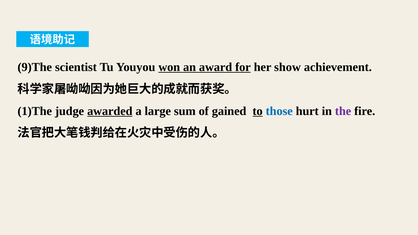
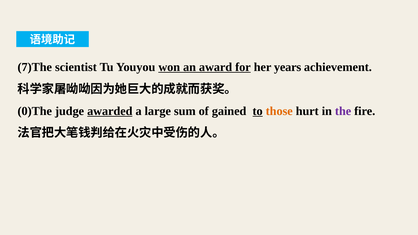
9)The: 9)The -> 7)The (35, 67)
show: show -> years (288, 67)
1)The: 1)The -> 0)The (35, 111)
those colour: blue -> orange (279, 111)
